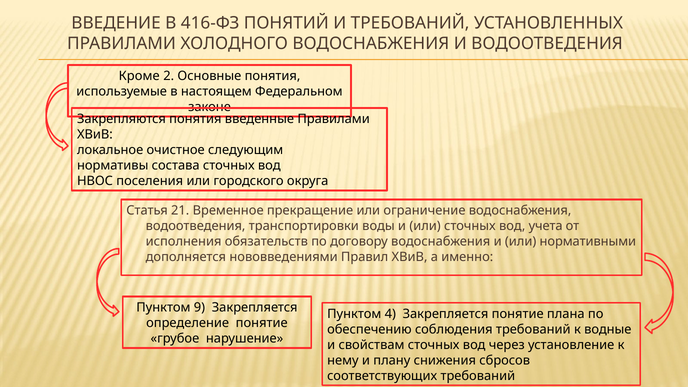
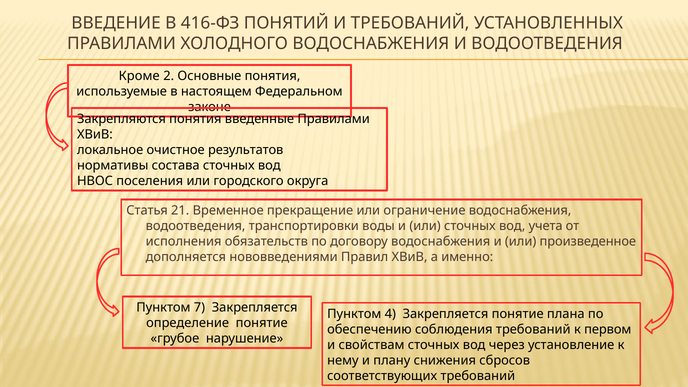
следующим: следующим -> результатов (246, 150)
нормативными: нормативными -> произведенное (588, 242)
9: 9 -> 7 (199, 308)
водные: водные -> первом (608, 329)
